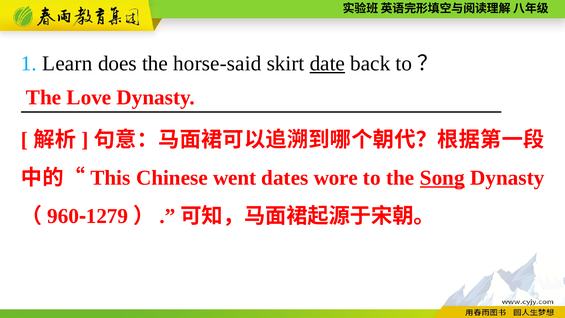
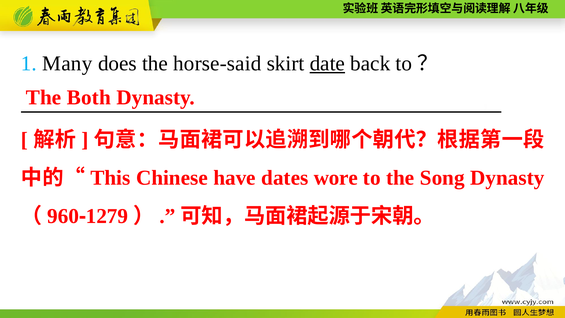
Learn: Learn -> Many (67, 64)
Love: Love -> Both (89, 98)
went: went -> have (235, 178)
Song underline: present -> none (442, 178)
